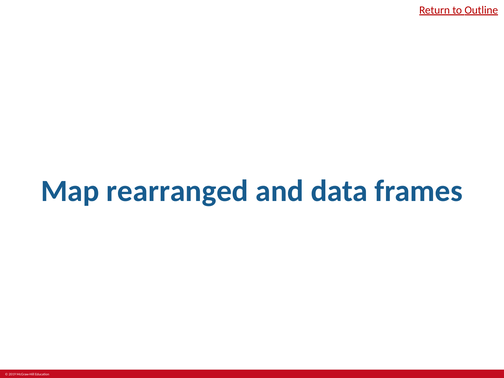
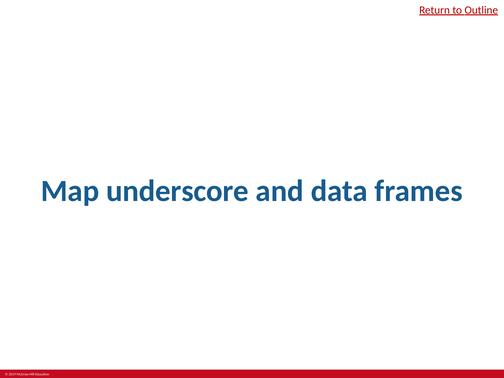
rearranged: rearranged -> underscore (178, 191)
